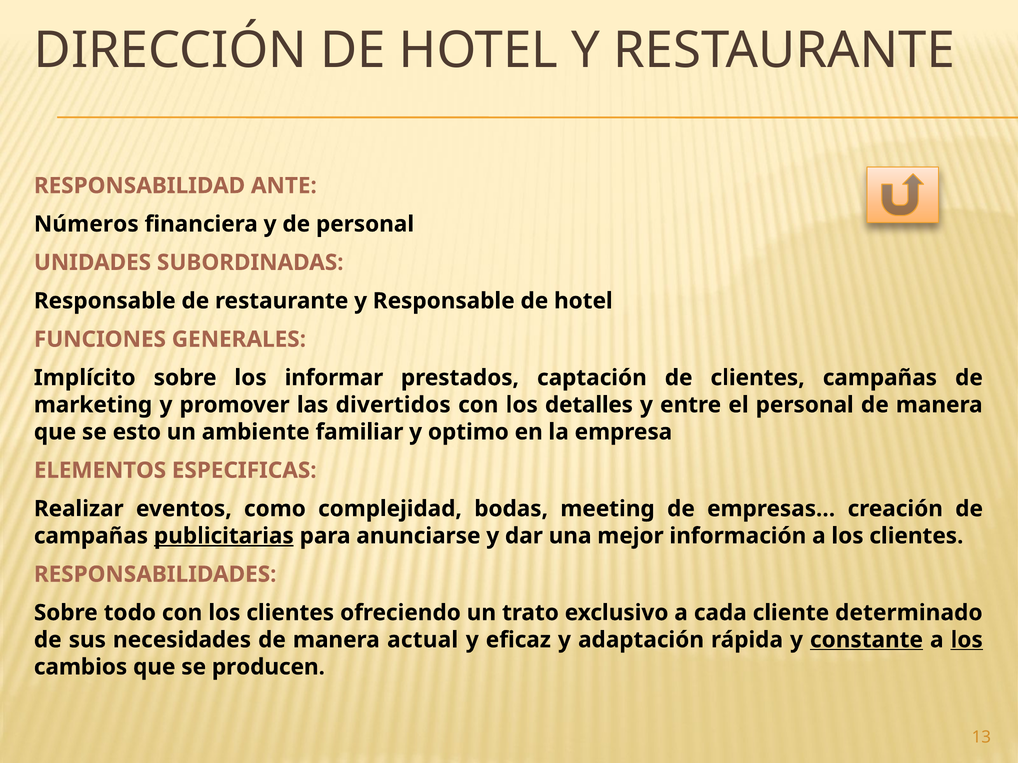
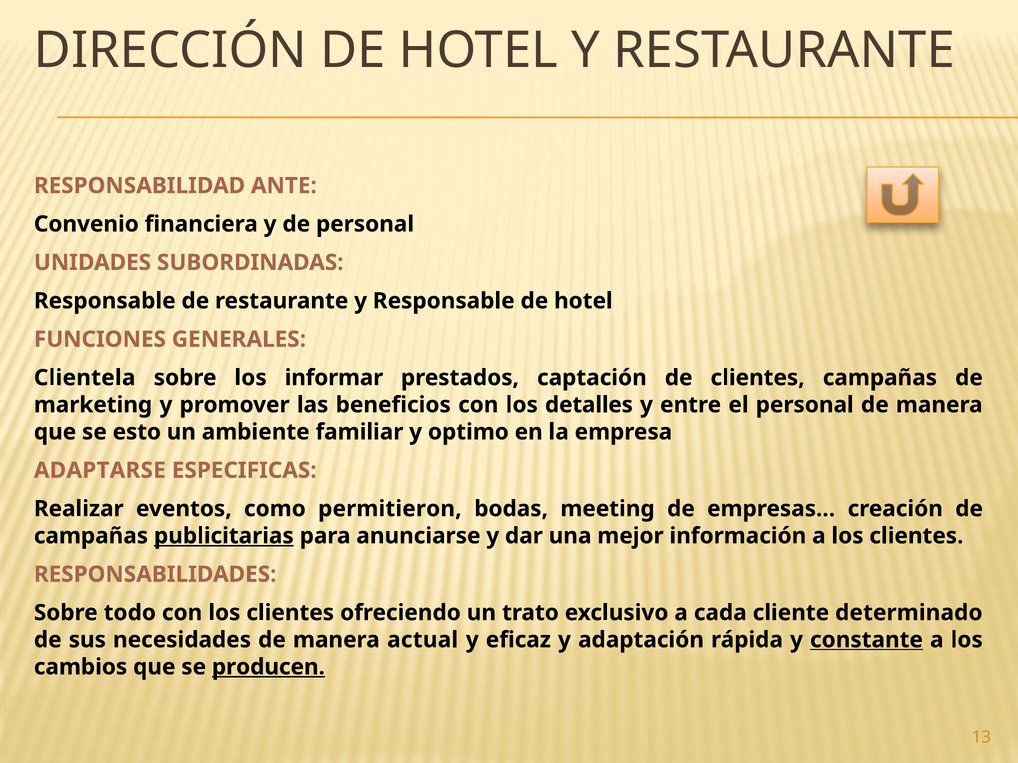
Números: Números -> Convenio (86, 224)
Implícito: Implícito -> Clientela (85, 378)
divertidos: divertidos -> beneficios (393, 405)
ELEMENTOS: ELEMENTOS -> ADAPTARSE (100, 471)
complejidad: complejidad -> permitieron (390, 509)
los underline: present -> none (967, 640)
producen underline: none -> present (268, 667)
